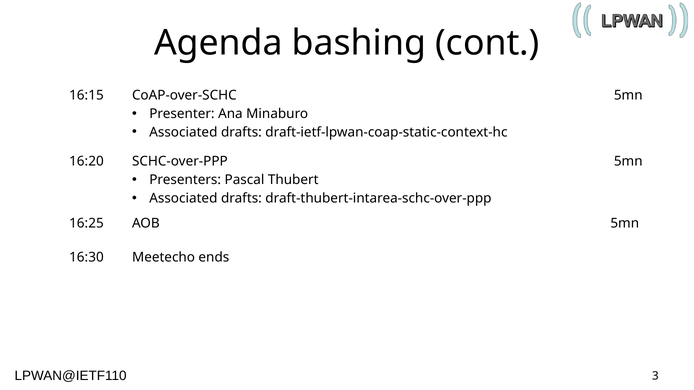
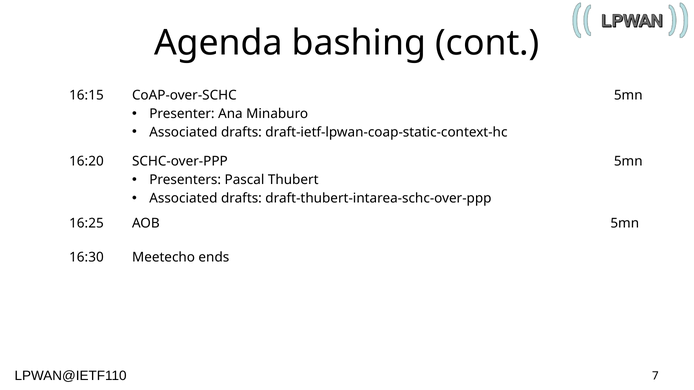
3: 3 -> 7 (655, 376)
